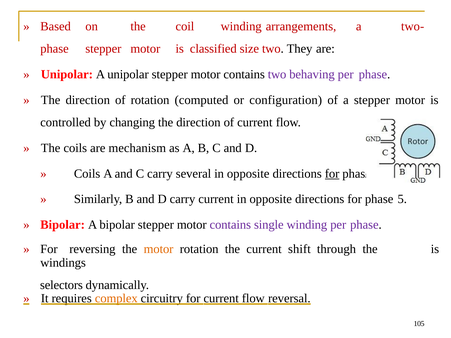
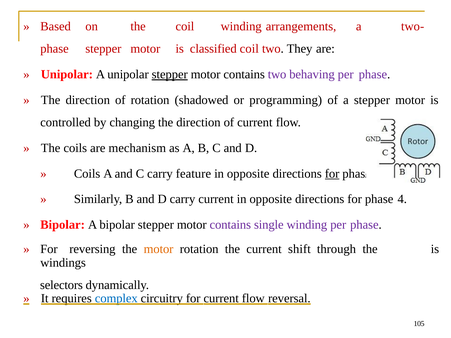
classified size: size -> coil (249, 49)
stepper underline: none -> present (170, 74)
computed: computed -> shadowed (202, 100)
configuration: configuration -> programming (286, 100)
several: several -> feature (193, 174)
5: 5 -> 4 (402, 199)
complex colour: orange -> blue (116, 299)
